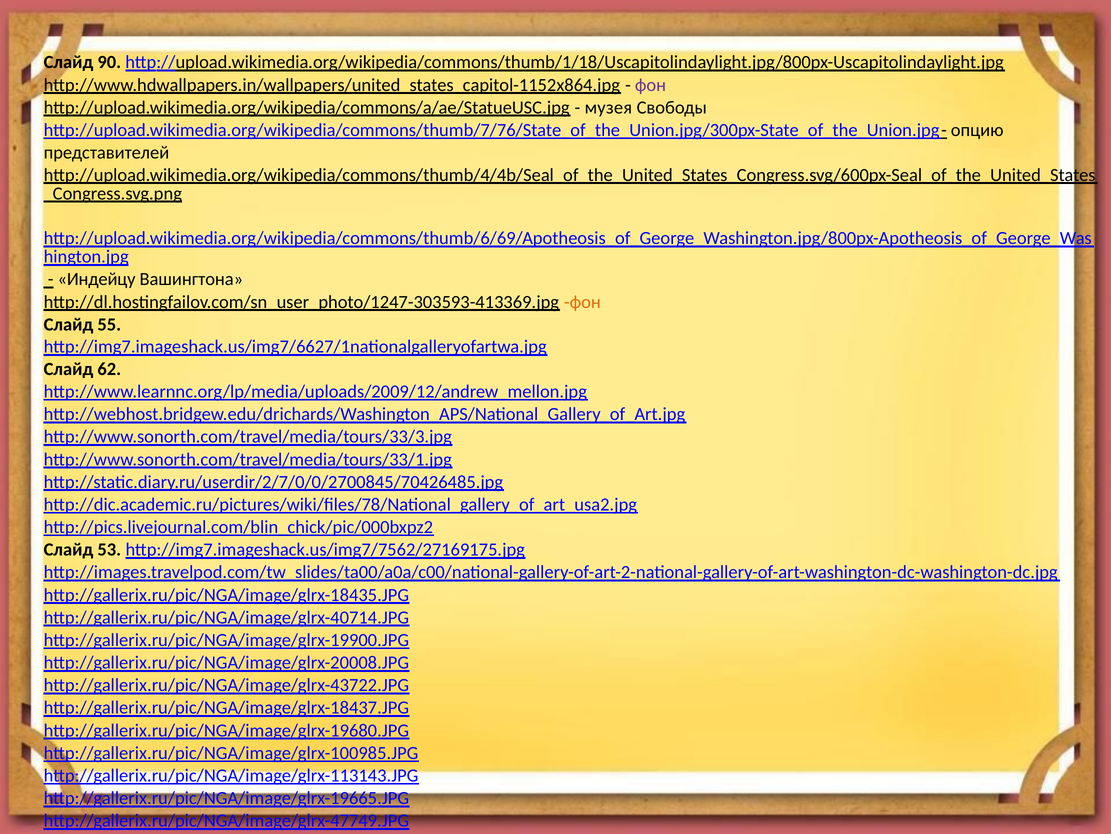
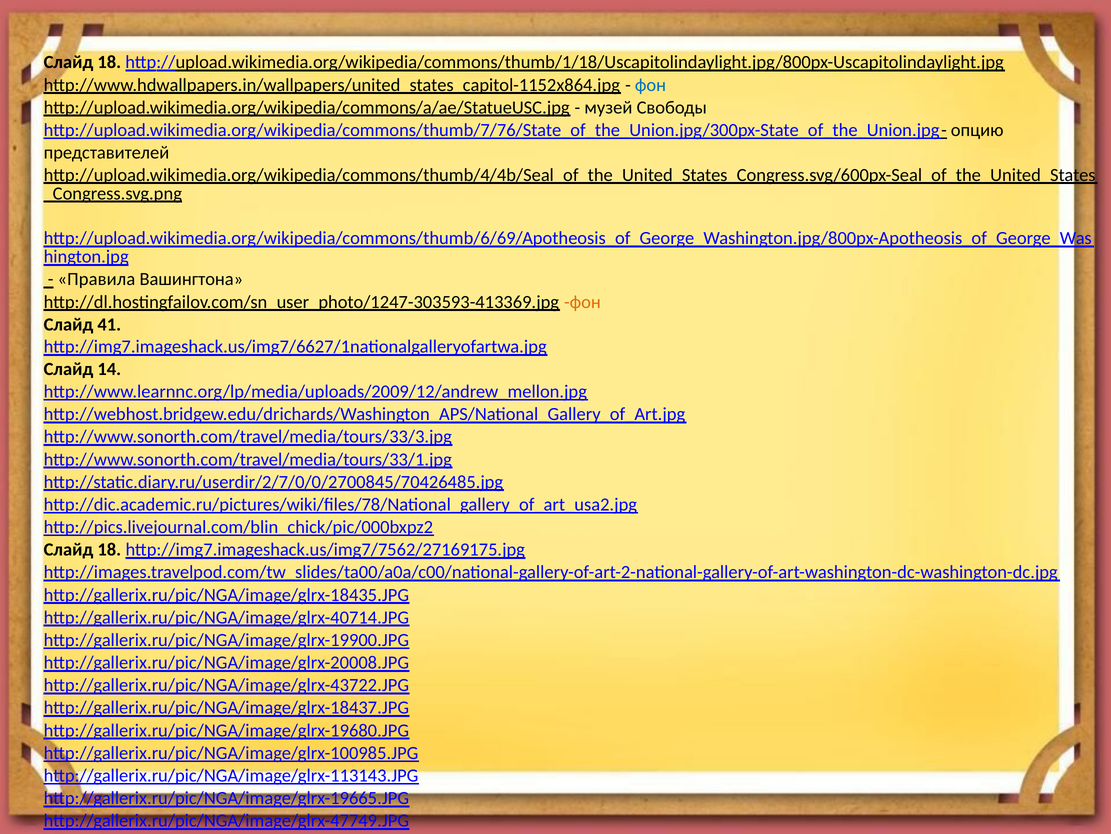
90: 90 -> 18 (109, 62)
фон colour: purple -> blue (651, 85)
музея: музея -> музей (608, 107)
Индейцу: Индейцу -> Правила (96, 279)
55: 55 -> 41 (109, 324)
62: 62 -> 14 (109, 369)
53: 53 -> 18 (109, 549)
